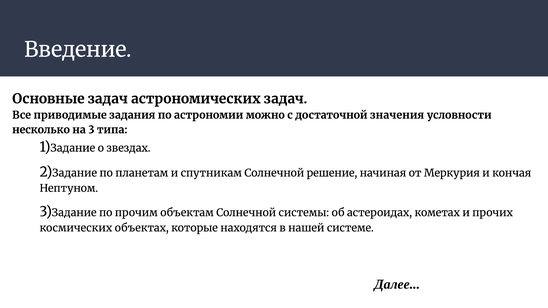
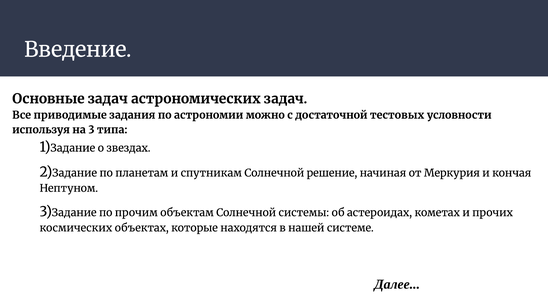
значения: значения -> тестовых (397, 115)
несколько: несколько -> используя (41, 130)
